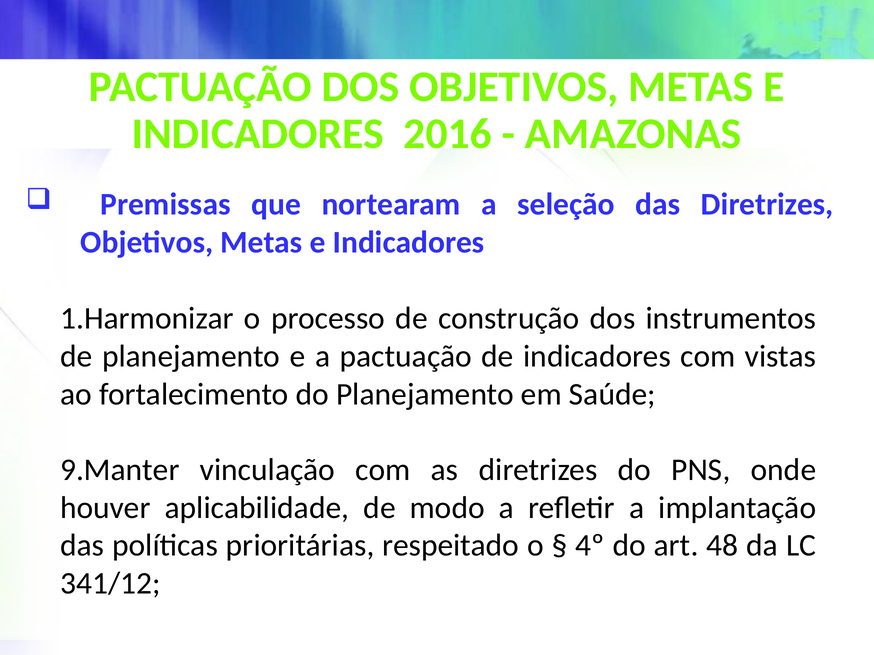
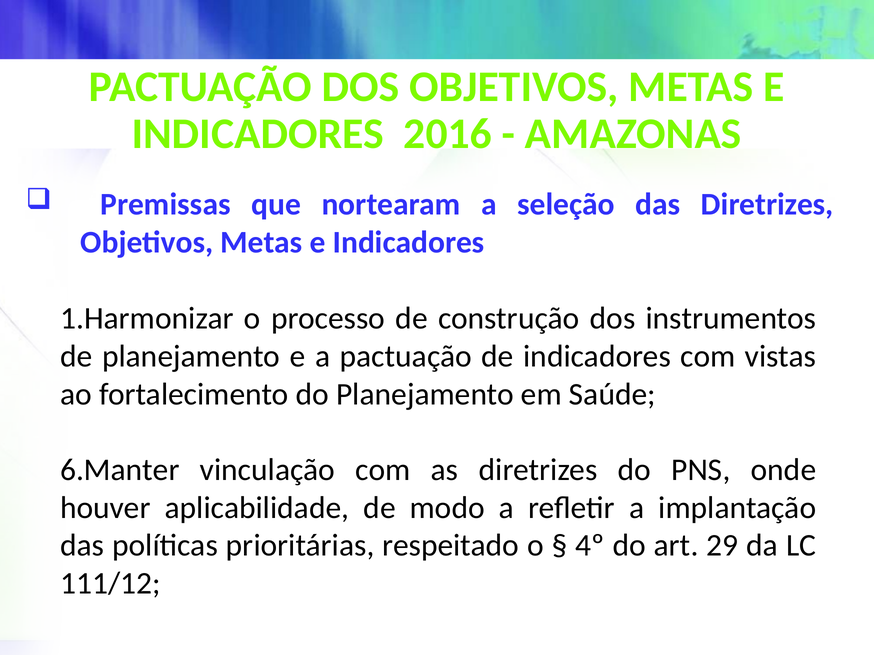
9.Manter: 9.Manter -> 6.Manter (120, 470)
48: 48 -> 29 (722, 546)
341/12: 341/12 -> 111/12 (110, 584)
